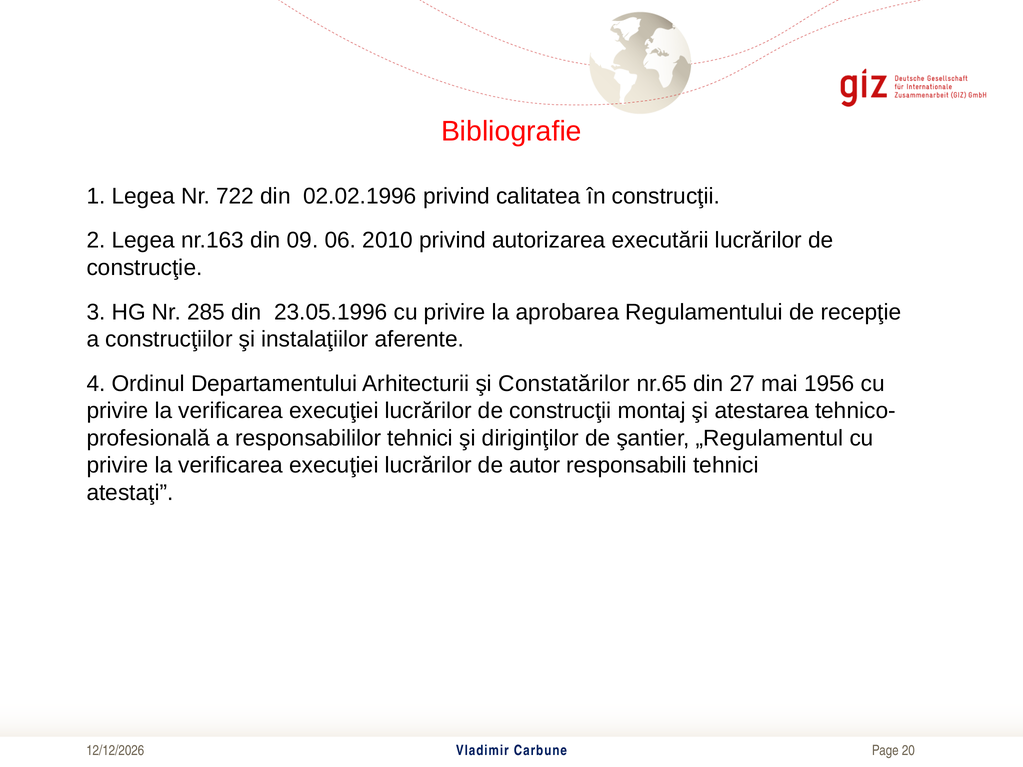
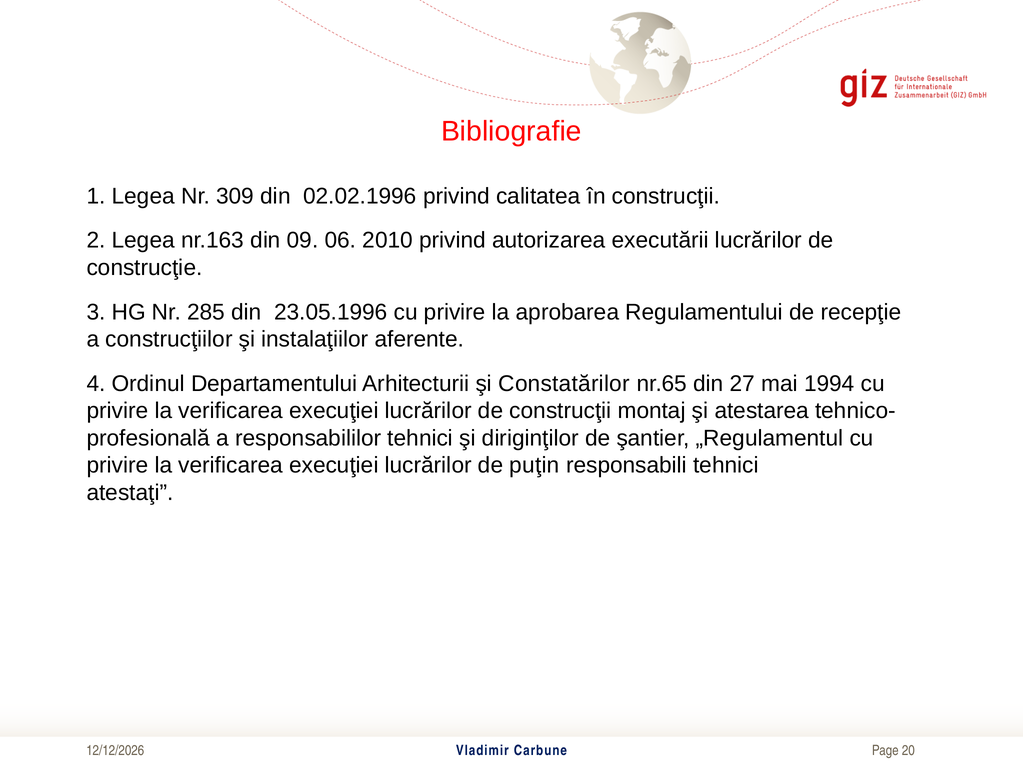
722: 722 -> 309 (235, 196)
1956: 1956 -> 1994 (829, 384)
autor: autor -> puţin (535, 466)
